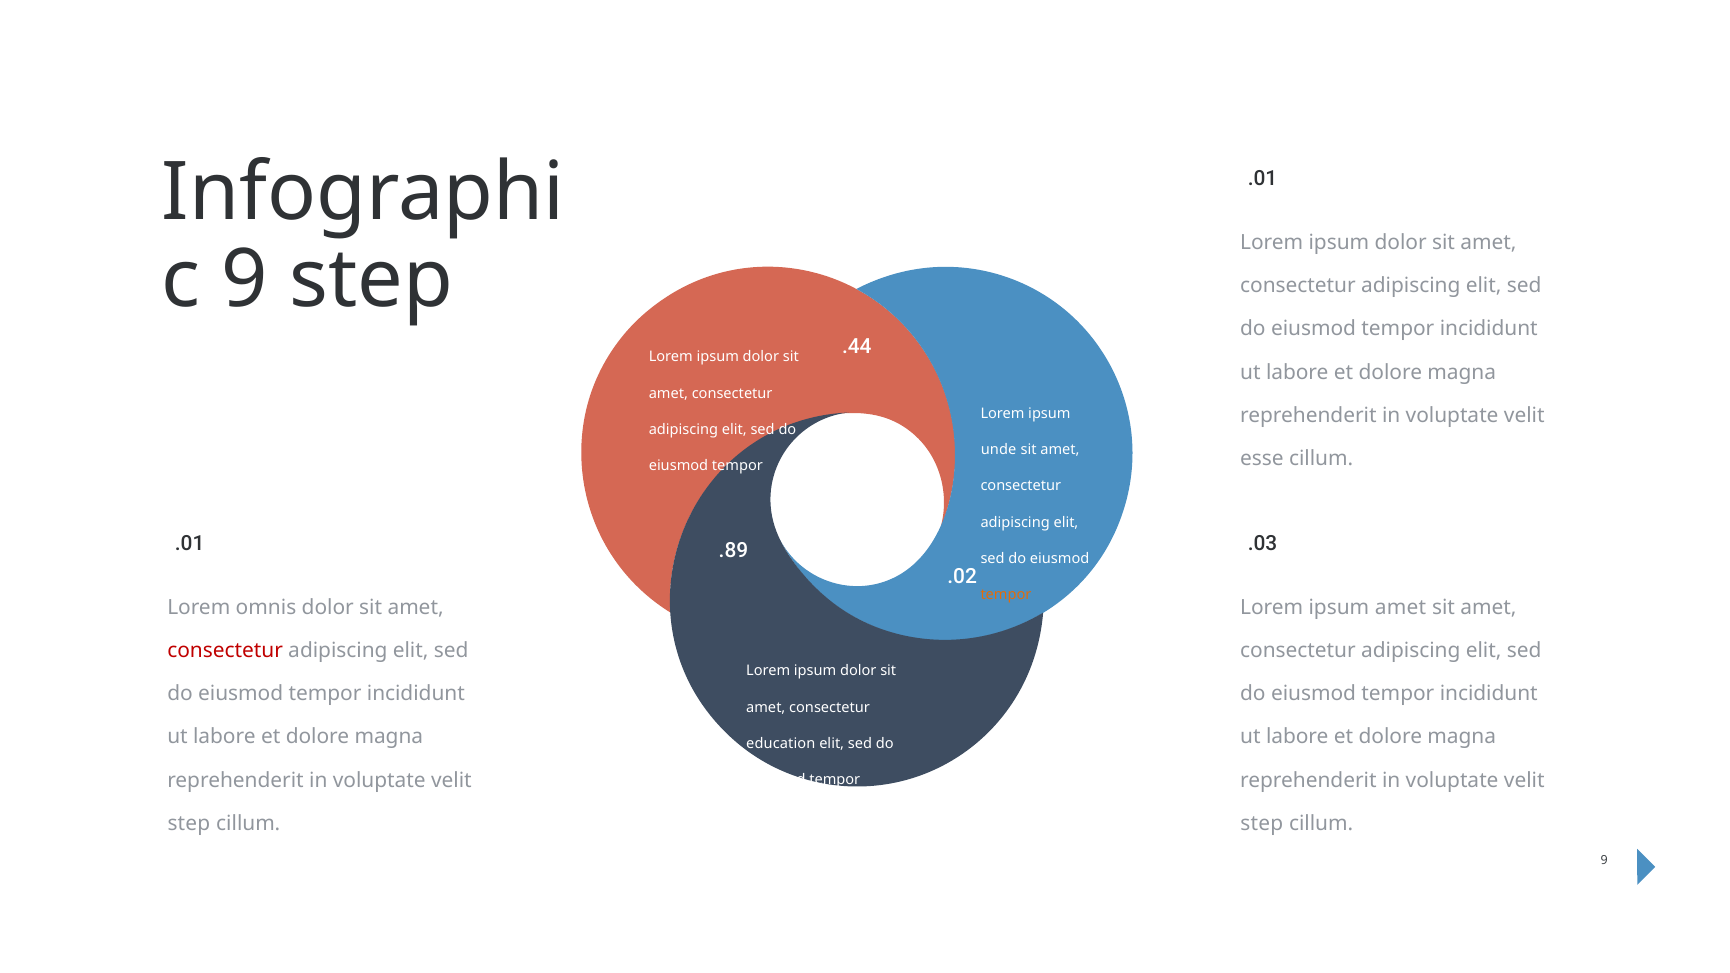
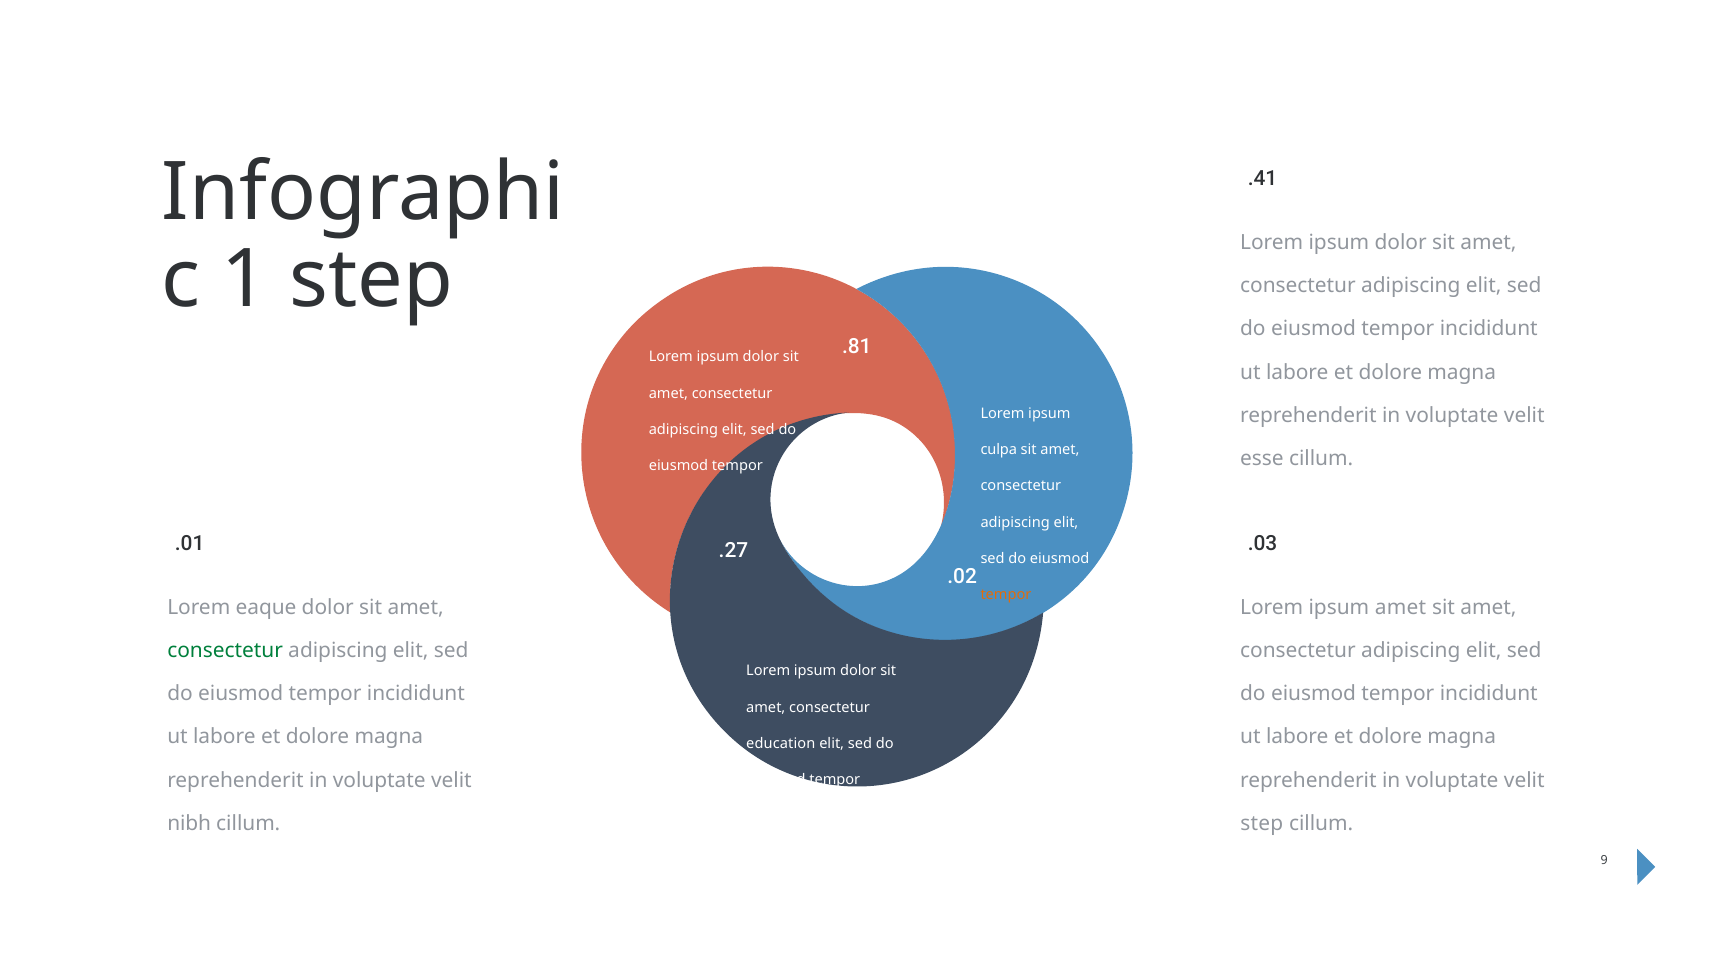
.01: .01 -> .41 (1263, 178)
9: 9 -> 1 (245, 280)
.44: .44 -> .81 (857, 347)
unde: unde -> culpa (999, 450)
.89: .89 -> .27 (733, 551)
omnis: omnis -> eaque (266, 607)
consectetur colour: red -> green (225, 651)
step: step -> nibh (189, 824)
